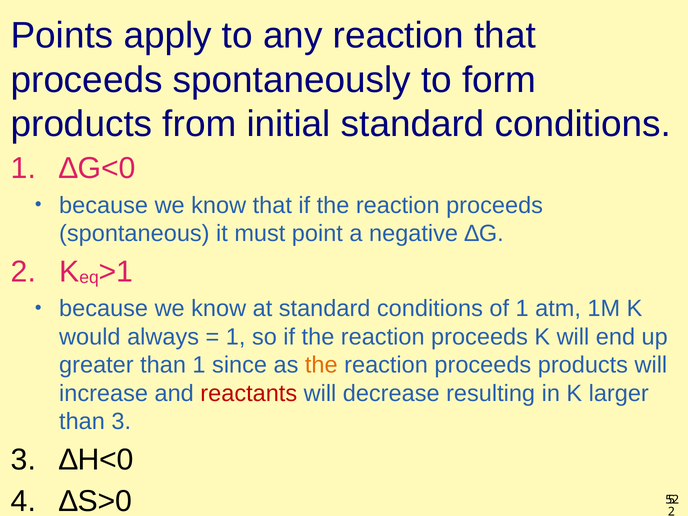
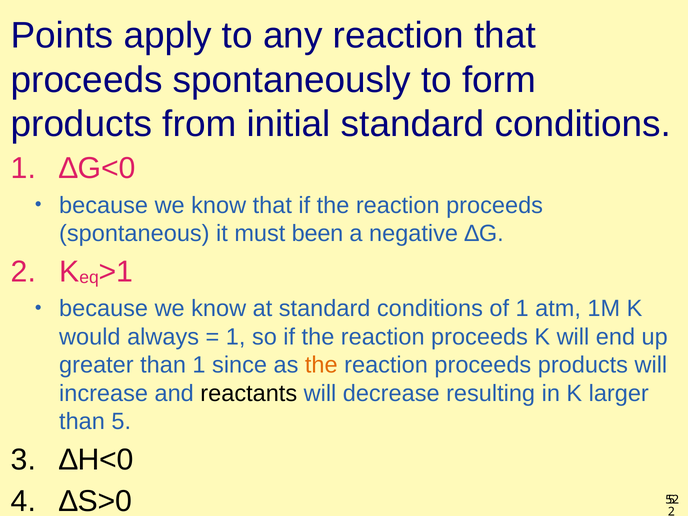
point: point -> been (317, 233)
reactants colour: red -> black (249, 393)
than 3: 3 -> 5 (121, 422)
